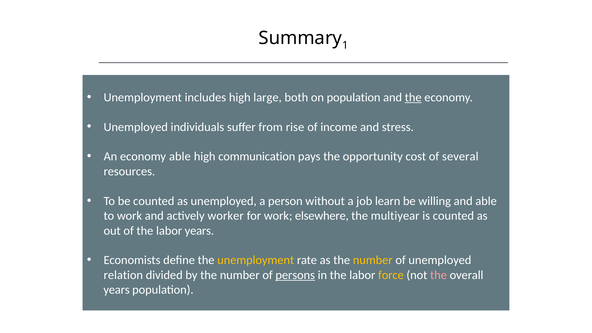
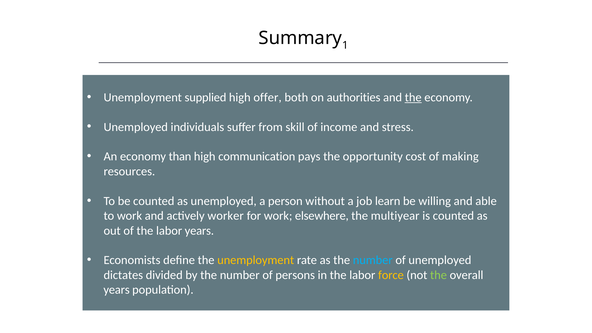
includes: includes -> supplied (205, 97)
large: large -> offer (268, 97)
on population: population -> authorities (354, 97)
rise: rise -> skill (295, 127)
economy able: able -> than (180, 157)
several: several -> making (460, 157)
number colour: yellow -> light blue (373, 260)
relation: relation -> dictates (123, 275)
persons underline: present -> none (295, 275)
the colour: pink -> light green (439, 275)
